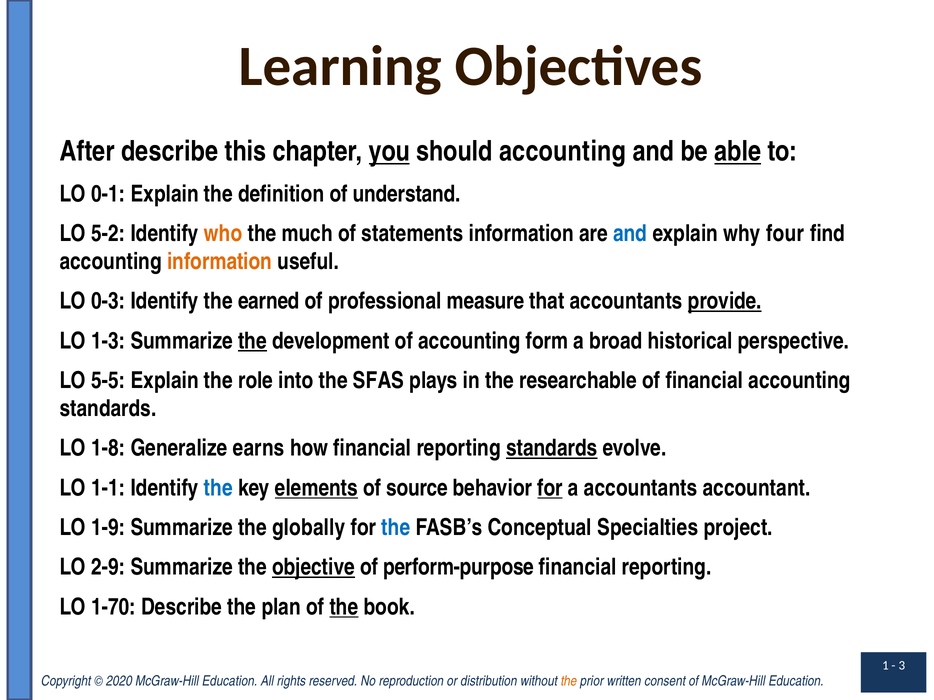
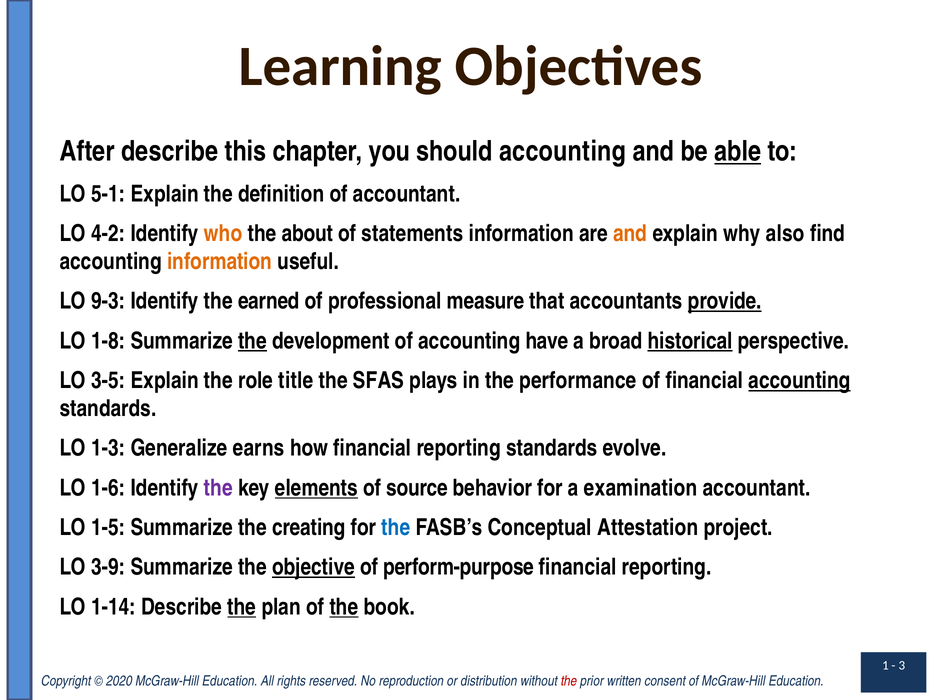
you underline: present -> none (389, 151)
0-1: 0-1 -> 5-1 (108, 194)
of understand: understand -> accountant (407, 194)
5-2: 5-2 -> 4-2 (108, 234)
much: much -> about (307, 234)
and colour: blue -> orange (630, 234)
four: four -> also (785, 234)
0-3: 0-3 -> 9-3 (108, 301)
1-3: 1-3 -> 1-8 (108, 341)
form: form -> have (547, 341)
historical underline: none -> present (690, 341)
5-5: 5-5 -> 3-5 (108, 381)
into: into -> title (296, 381)
researchable: researchable -> performance (578, 381)
accounting underline: none -> present (800, 381)
1-8: 1-8 -> 1-3 (108, 449)
standards underline: present -> none (552, 449)
1-1: 1-1 -> 1-6 (108, 488)
the colour: blue -> purple (218, 488)
for underline: present -> none (550, 488)
a accountants: accountants -> examination (641, 488)
1-9: 1-9 -> 1-5 (108, 528)
globally: globally -> creating (309, 528)
Specialties: Specialties -> Attestation (648, 528)
2-9: 2-9 -> 3-9 (108, 568)
1-70: 1-70 -> 1-14 (114, 607)
the underline: none -> present (242, 607)
the colour: orange -> red (569, 681)
